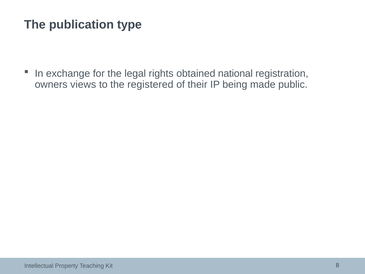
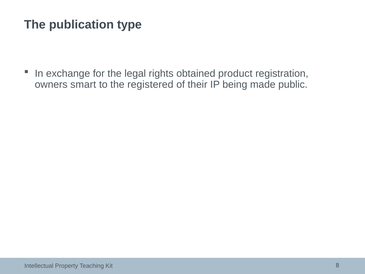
national: national -> product (235, 73)
views: views -> smart (83, 84)
